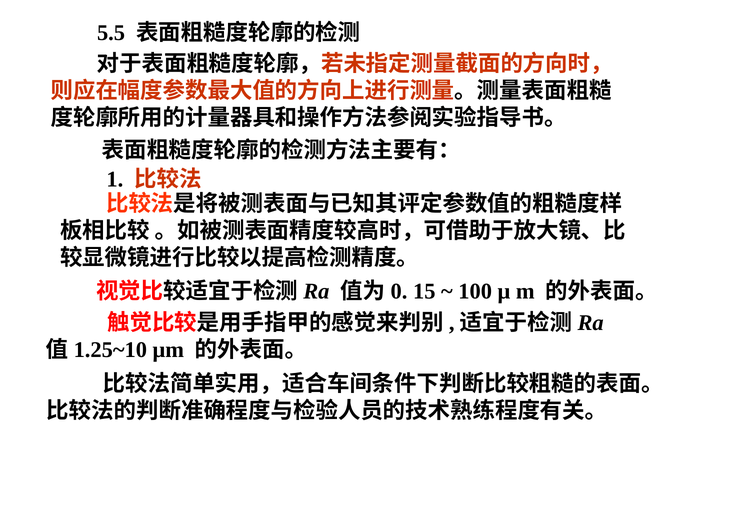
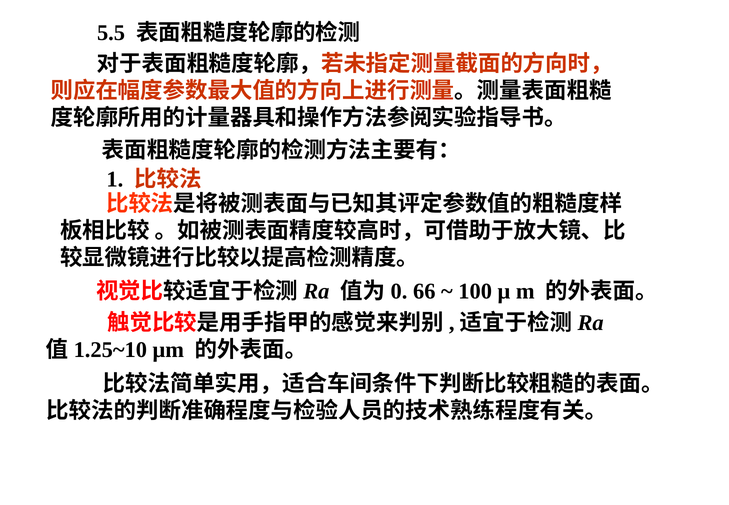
15: 15 -> 66 (424, 291)
